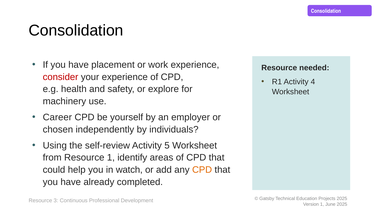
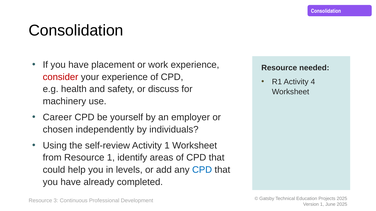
explore: explore -> discuss (164, 89)
Activity 5: 5 -> 1 (167, 146)
watch: watch -> levels (129, 170)
CPD colour: orange -> blue (202, 170)
